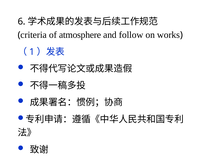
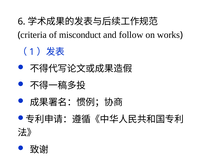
atmosphere: atmosphere -> misconduct (80, 35)
